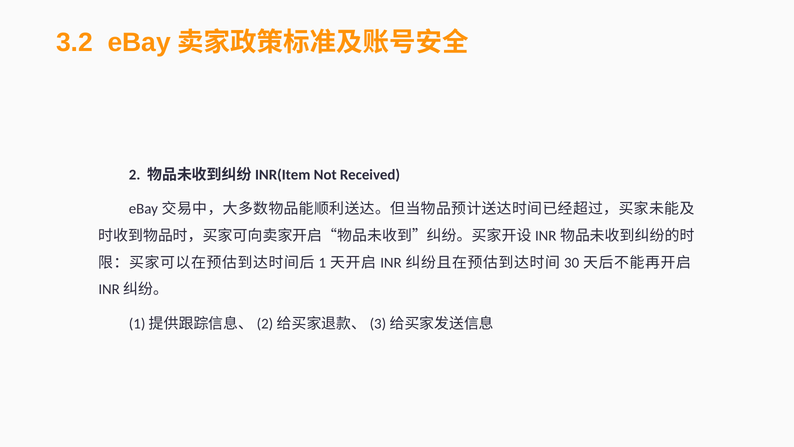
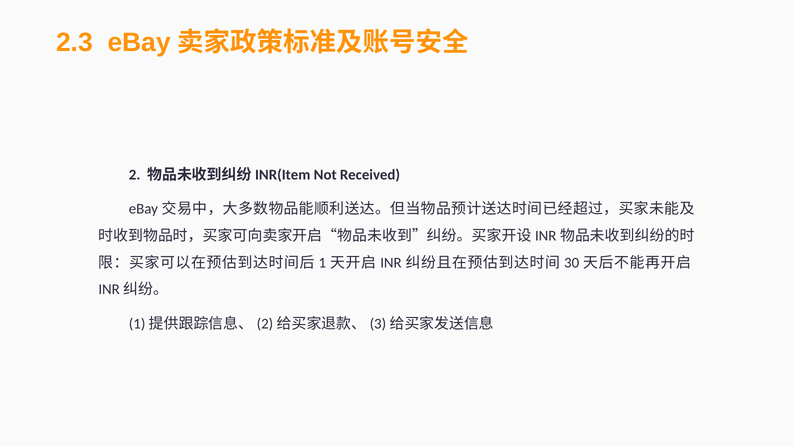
3.2: 3.2 -> 2.3 (74, 42)
